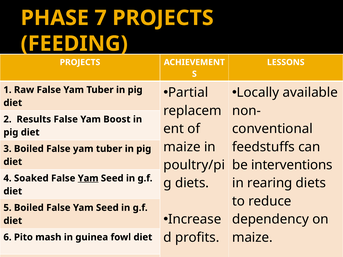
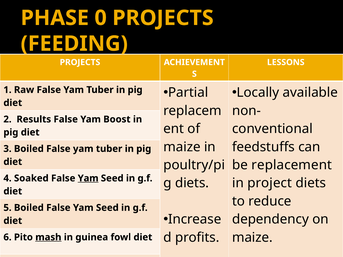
PHASE 7: 7 -> 0 (101, 18)
interventions: interventions -> replacement (292, 165)
rearing: rearing -> project (270, 183)
mash underline: none -> present (48, 237)
